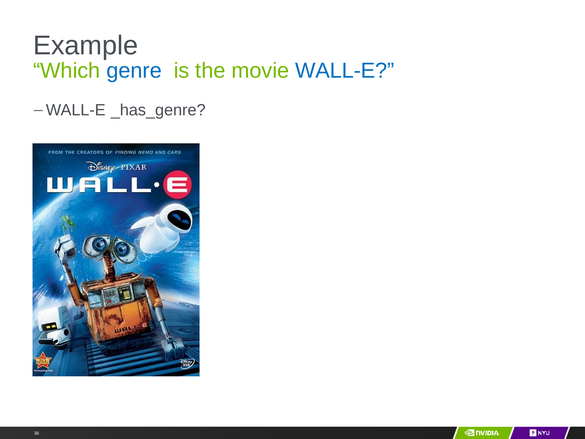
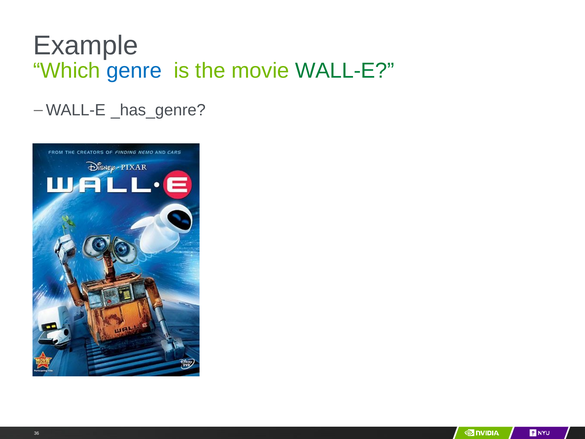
WALL-E colour: blue -> green (345, 71)
